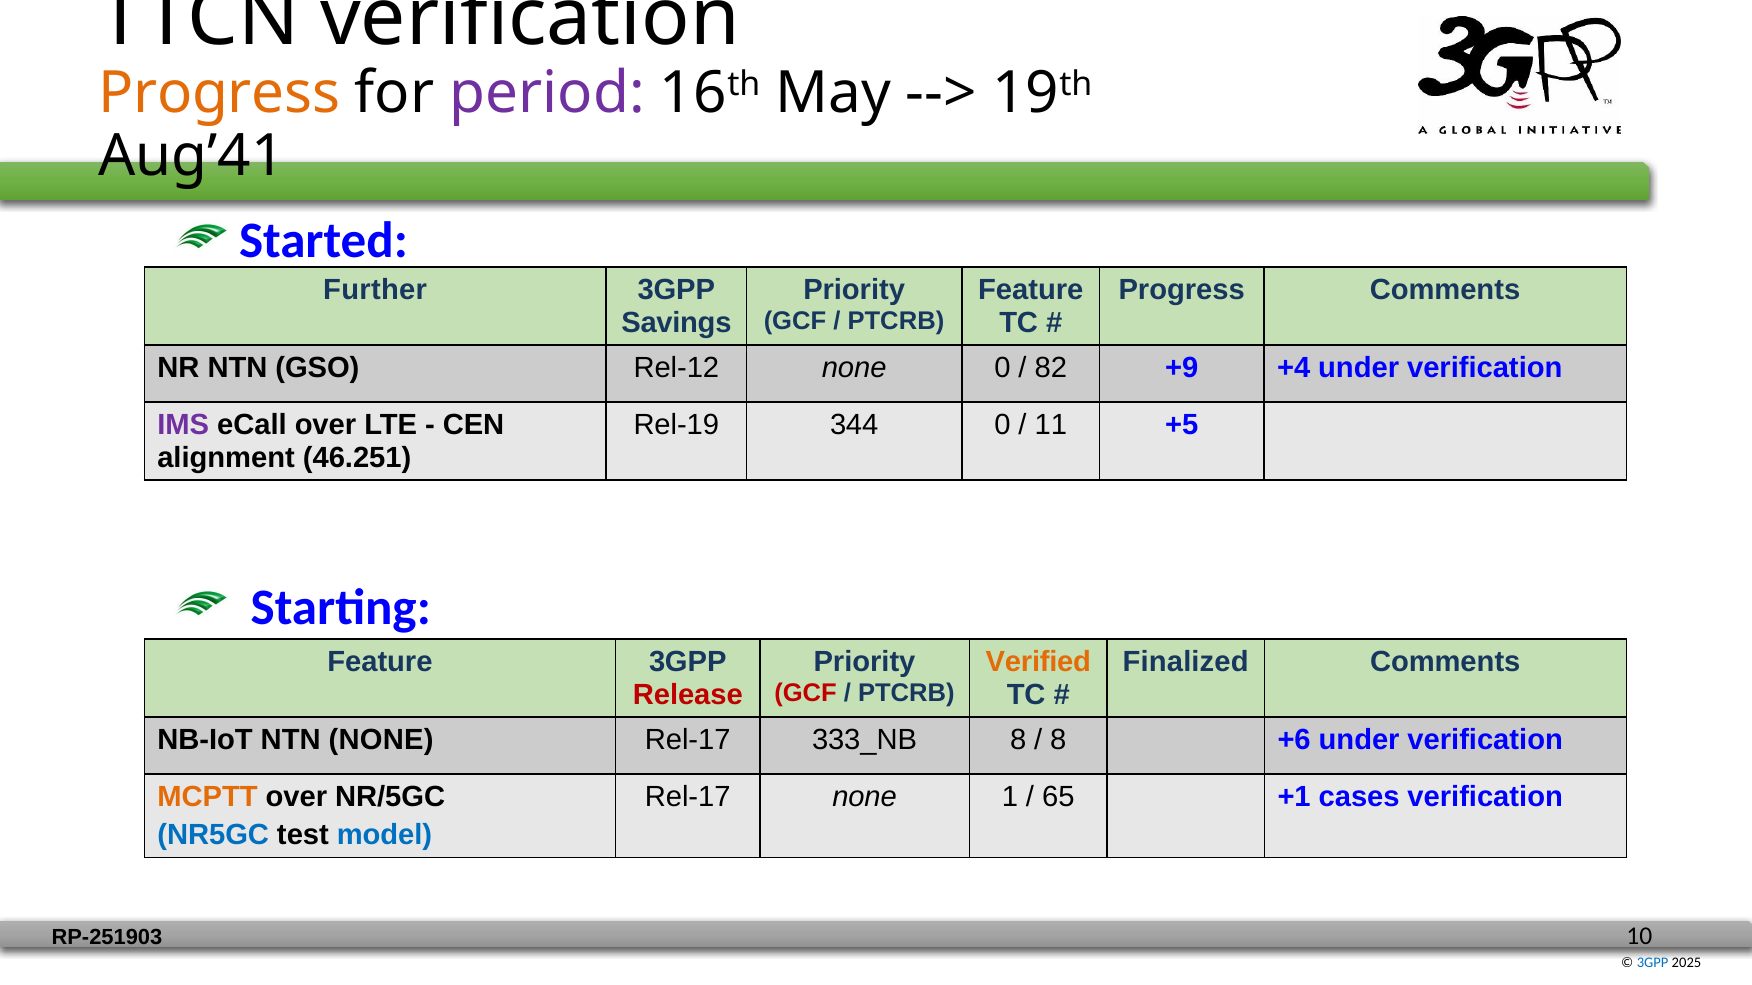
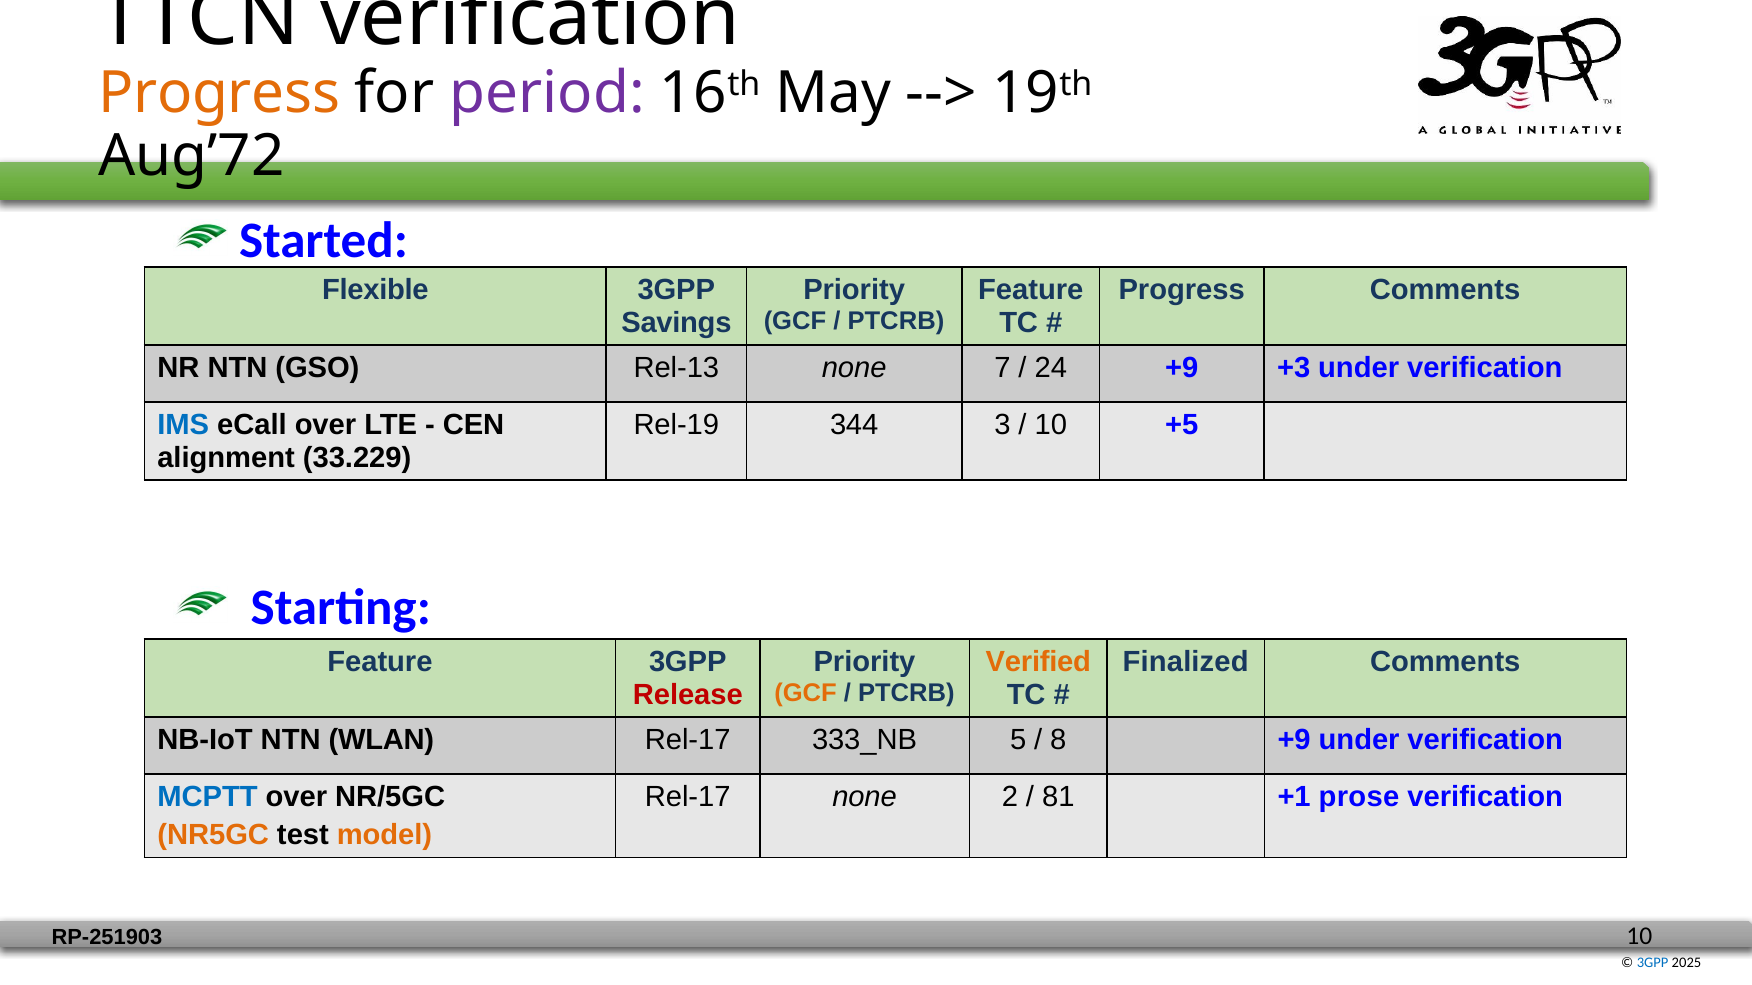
Aug’41: Aug’41 -> Aug’72 (192, 157)
Further: Further -> Flexible (375, 291)
Rel-12: Rel-12 -> Rel-13 (676, 368)
none 0: 0 -> 7 (1003, 368)
82: 82 -> 24 (1051, 368)
+4: +4 -> +3 (1294, 368)
IMS colour: purple -> blue (183, 425)
344 0: 0 -> 3 (1003, 425)
11: 11 -> 10 (1051, 425)
46.251: 46.251 -> 33.229 (357, 458)
GCF colour: red -> orange (805, 693)
NTN NONE: NONE -> WLAN (381, 741)
8: 8 -> 5 (1018, 741)
8 +6: +6 -> +9 (1294, 741)
MCPTT colour: orange -> blue (208, 797)
1: 1 -> 2 (1010, 797)
65: 65 -> 81 (1058, 797)
cases: cases -> prose (1359, 797)
NR5GC colour: blue -> orange (213, 836)
model colour: blue -> orange (385, 836)
